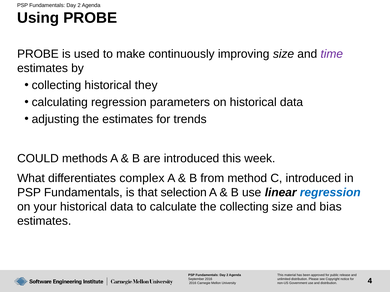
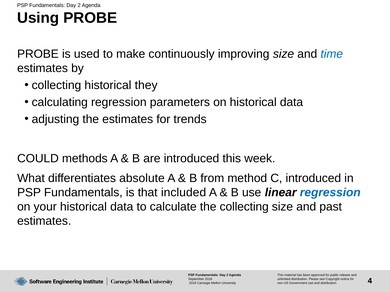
time colour: purple -> blue (332, 54)
complex: complex -> absolute (142, 179)
selection: selection -> included (184, 193)
bias: bias -> past (331, 207)
